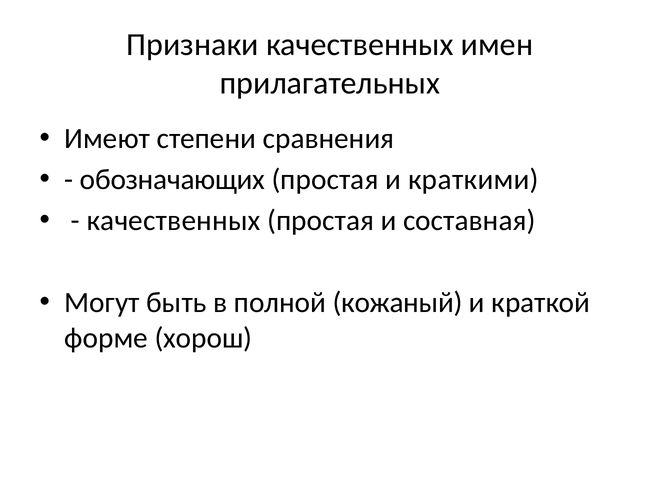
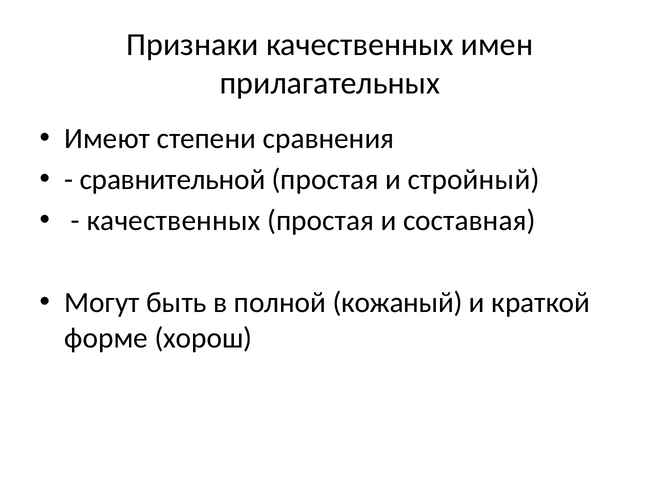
обозначающих: обозначающих -> сравнительной (173, 180)
краткими: краткими -> стройный (474, 180)
